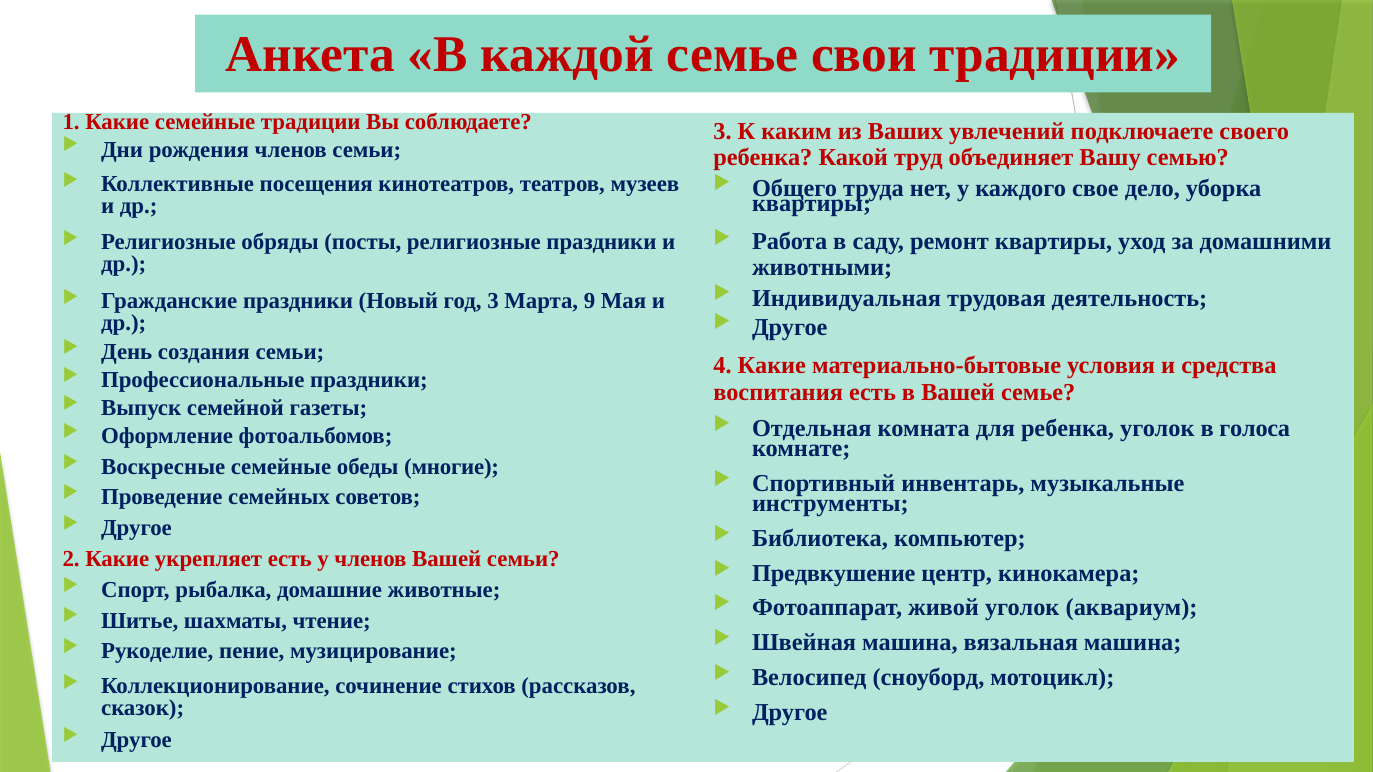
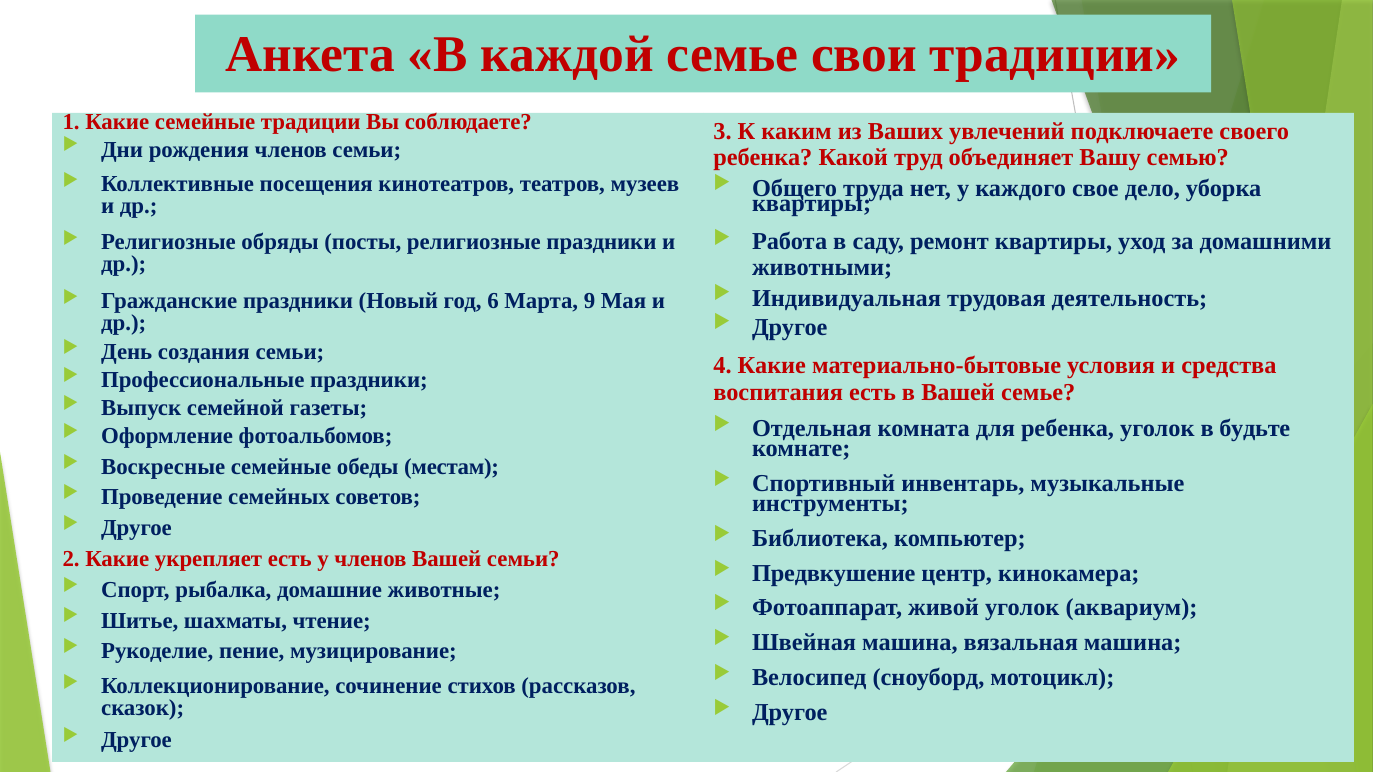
год 3: 3 -> 6 (493, 301)
голоса: голоса -> будьте (1255, 428)
многие: многие -> местам (452, 467)
